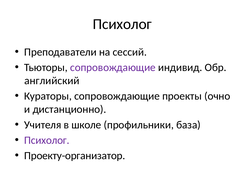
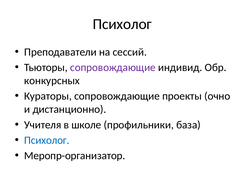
английский: английский -> конкурсных (52, 81)
Психолог colour: purple -> blue (47, 140)
Проекту-организатор: Проекту-организатор -> Меропр-организатор (75, 156)
